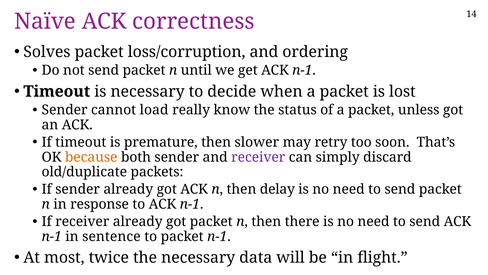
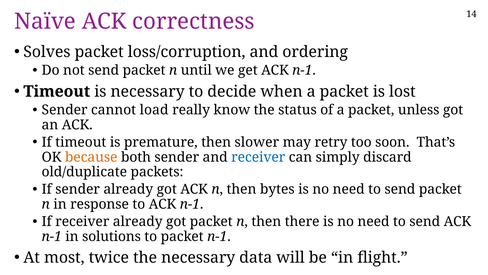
receiver colour: purple -> blue (258, 157)
delay: delay -> bytes (277, 189)
sentence: sentence -> solutions (112, 236)
